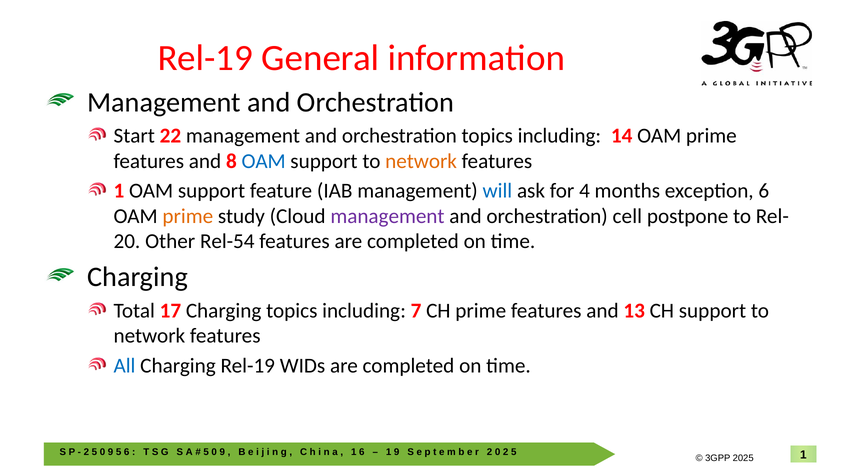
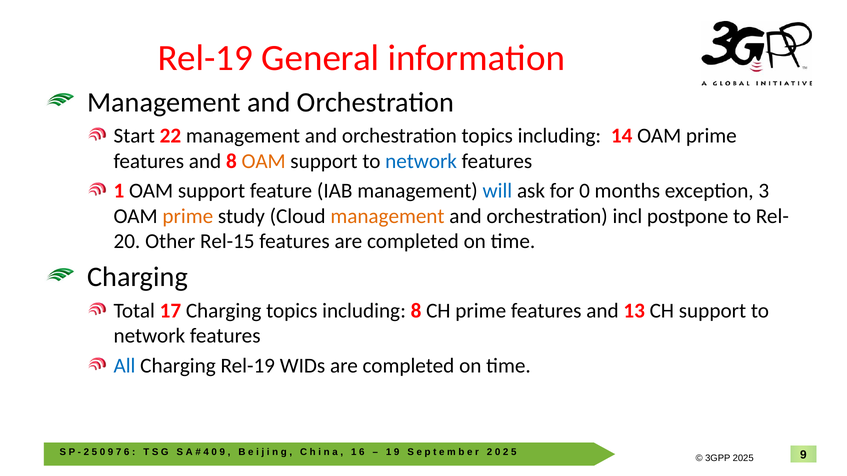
OAM colour: blue -> orange (264, 161)
network colour: orange -> blue (421, 161)
for 4: 4 -> 0 (584, 191)
exception 6: 6 -> 3 (764, 191)
management colour: purple -> orange (387, 216)
cell: cell -> incl (627, 216)
Rel-54: Rel-54 -> Rel-15 (227, 242)
including 7: 7 -> 8 (416, 311)
5: 5 -> 7 (119, 452)
5: 5 -> 4 (206, 452)
1: 1 -> 9 (803, 455)
